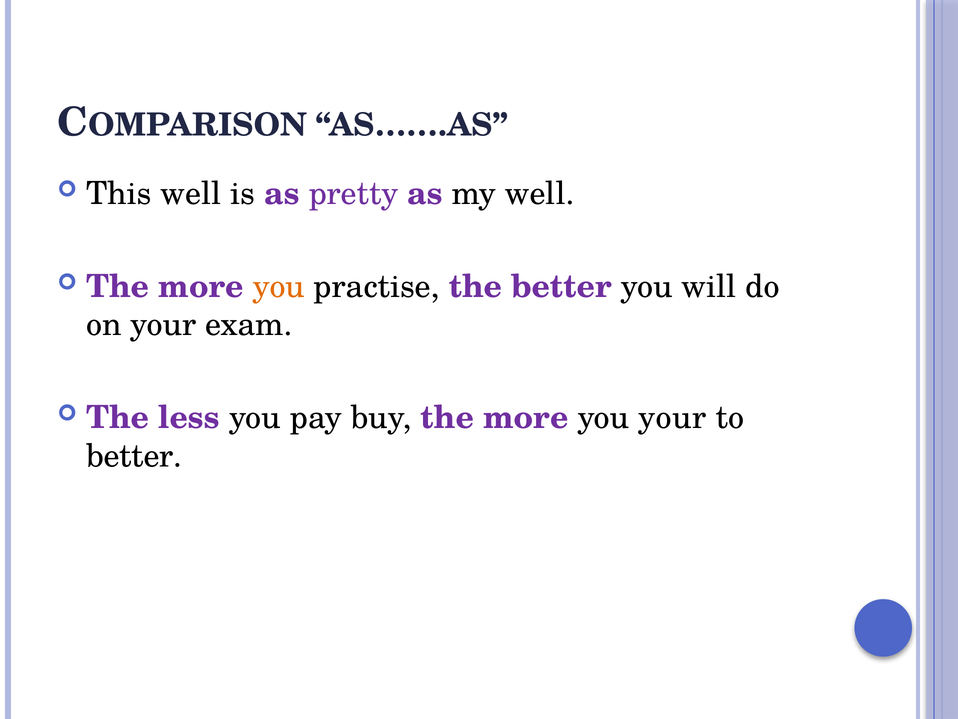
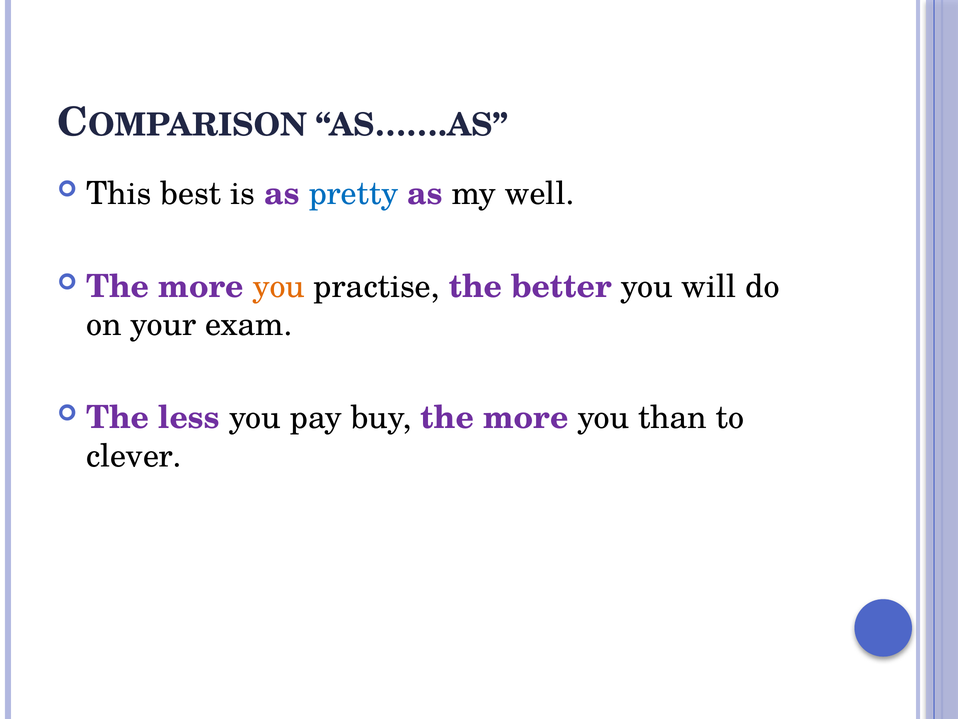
This well: well -> best (191, 194)
pretty colour: purple -> blue (354, 194)
you your: your -> than (673, 417)
better: better -> clever (134, 456)
